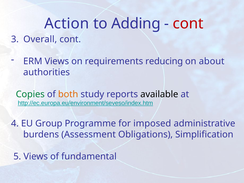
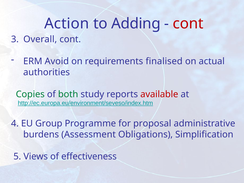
ERM Views: Views -> Avoid (57, 61)
reducing: reducing -> finalised (164, 61)
about: about -> actual (212, 61)
both colour: orange -> green (68, 94)
available colour: black -> red (159, 94)
imposed: imposed -> proposal (152, 124)
fundamental: fundamental -> effectiveness (89, 156)
